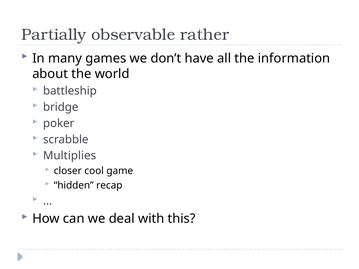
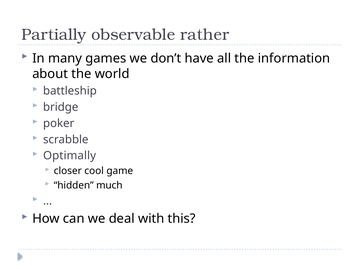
Multiplies: Multiplies -> Optimally (70, 156)
recap: recap -> much (109, 186)
